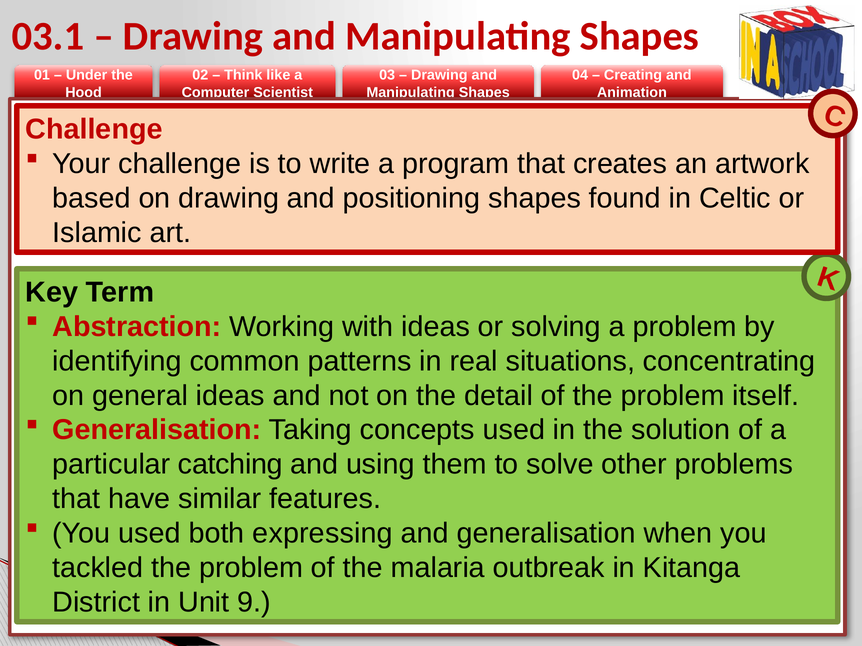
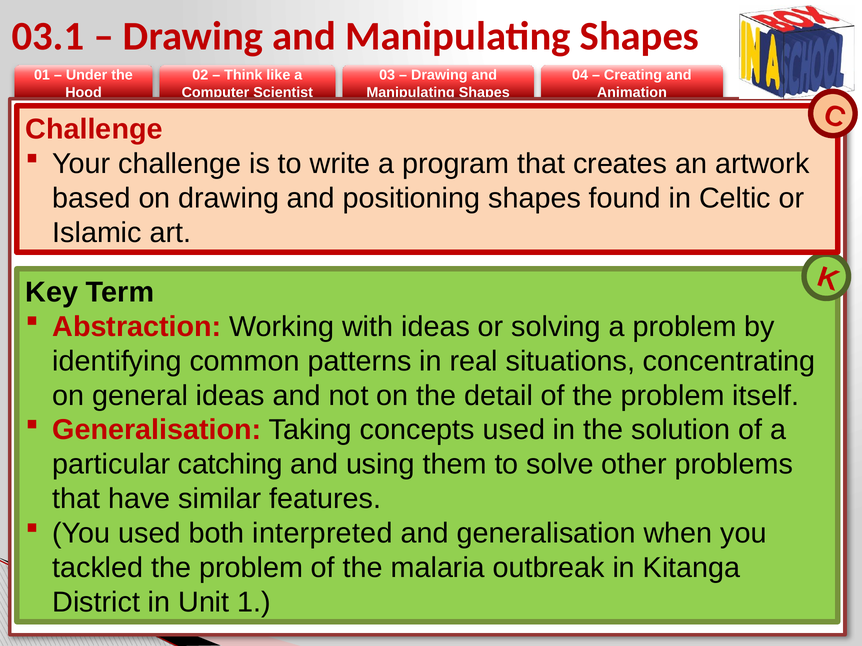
expressing: expressing -> interpreted (323, 534)
9: 9 -> 1 (254, 603)
